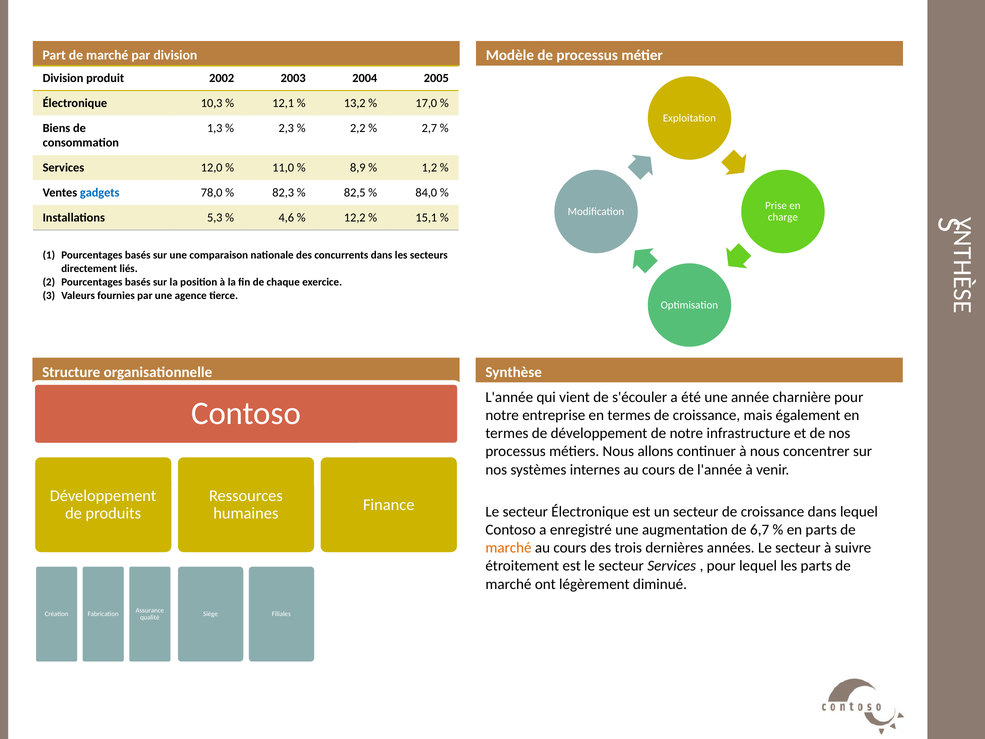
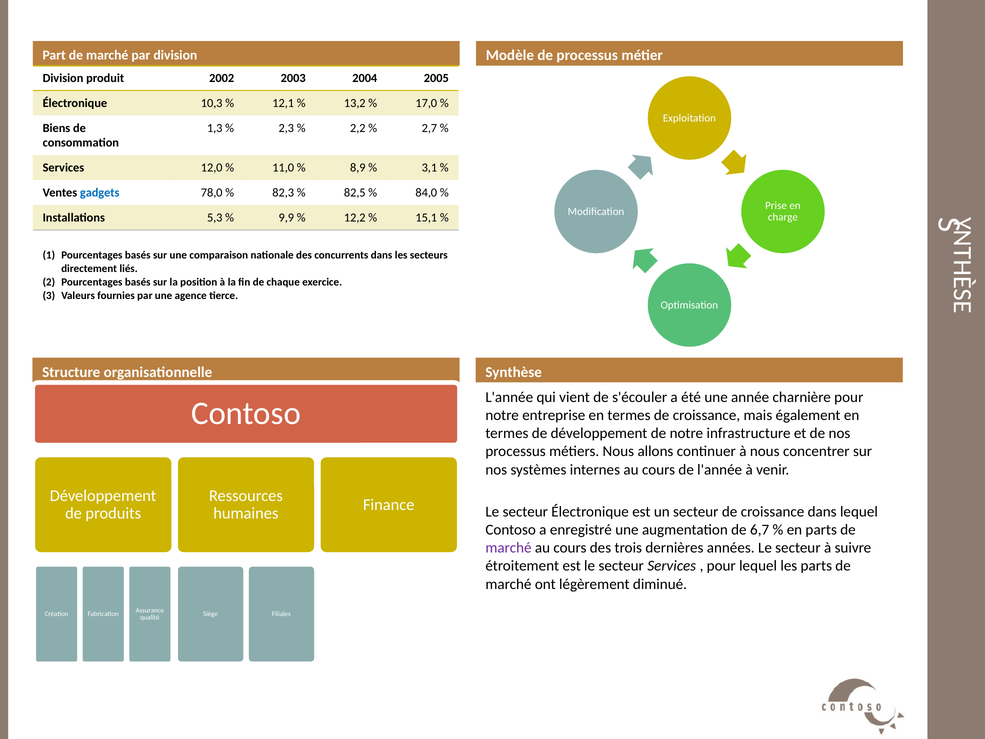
1,2: 1,2 -> 3,1 (429, 168)
4,6: 4,6 -> 9,9 (286, 217)
marché colour: orange -> purple (508, 548)
